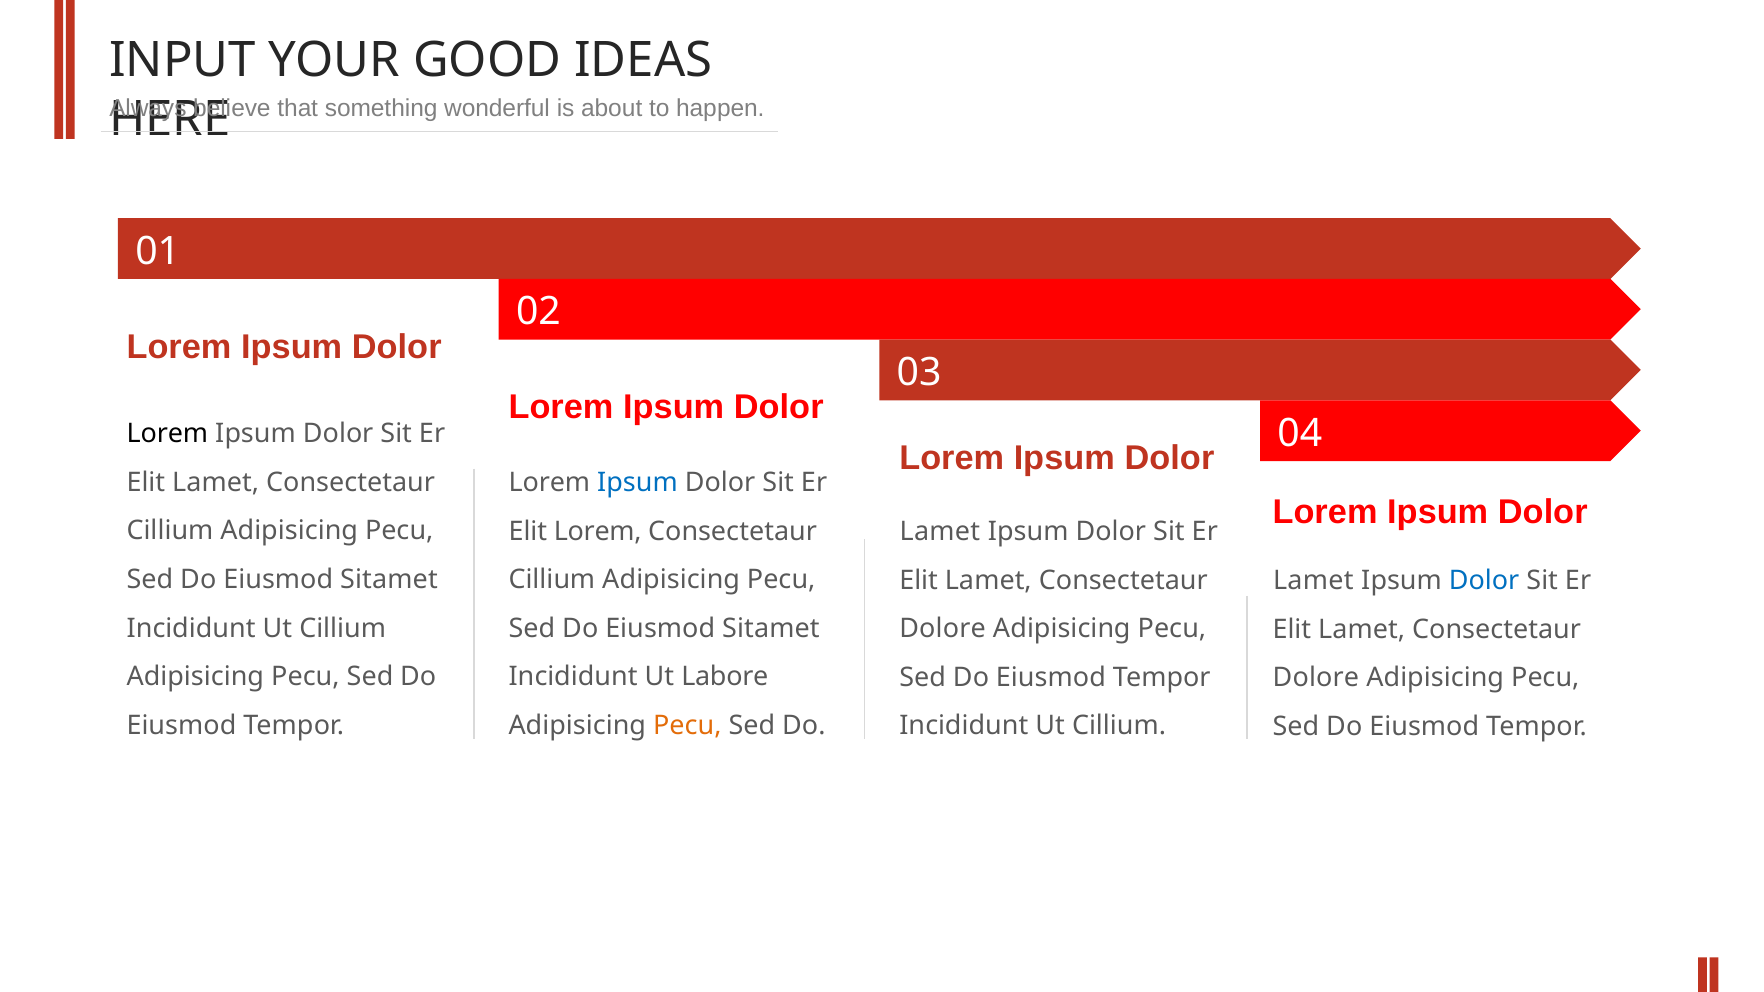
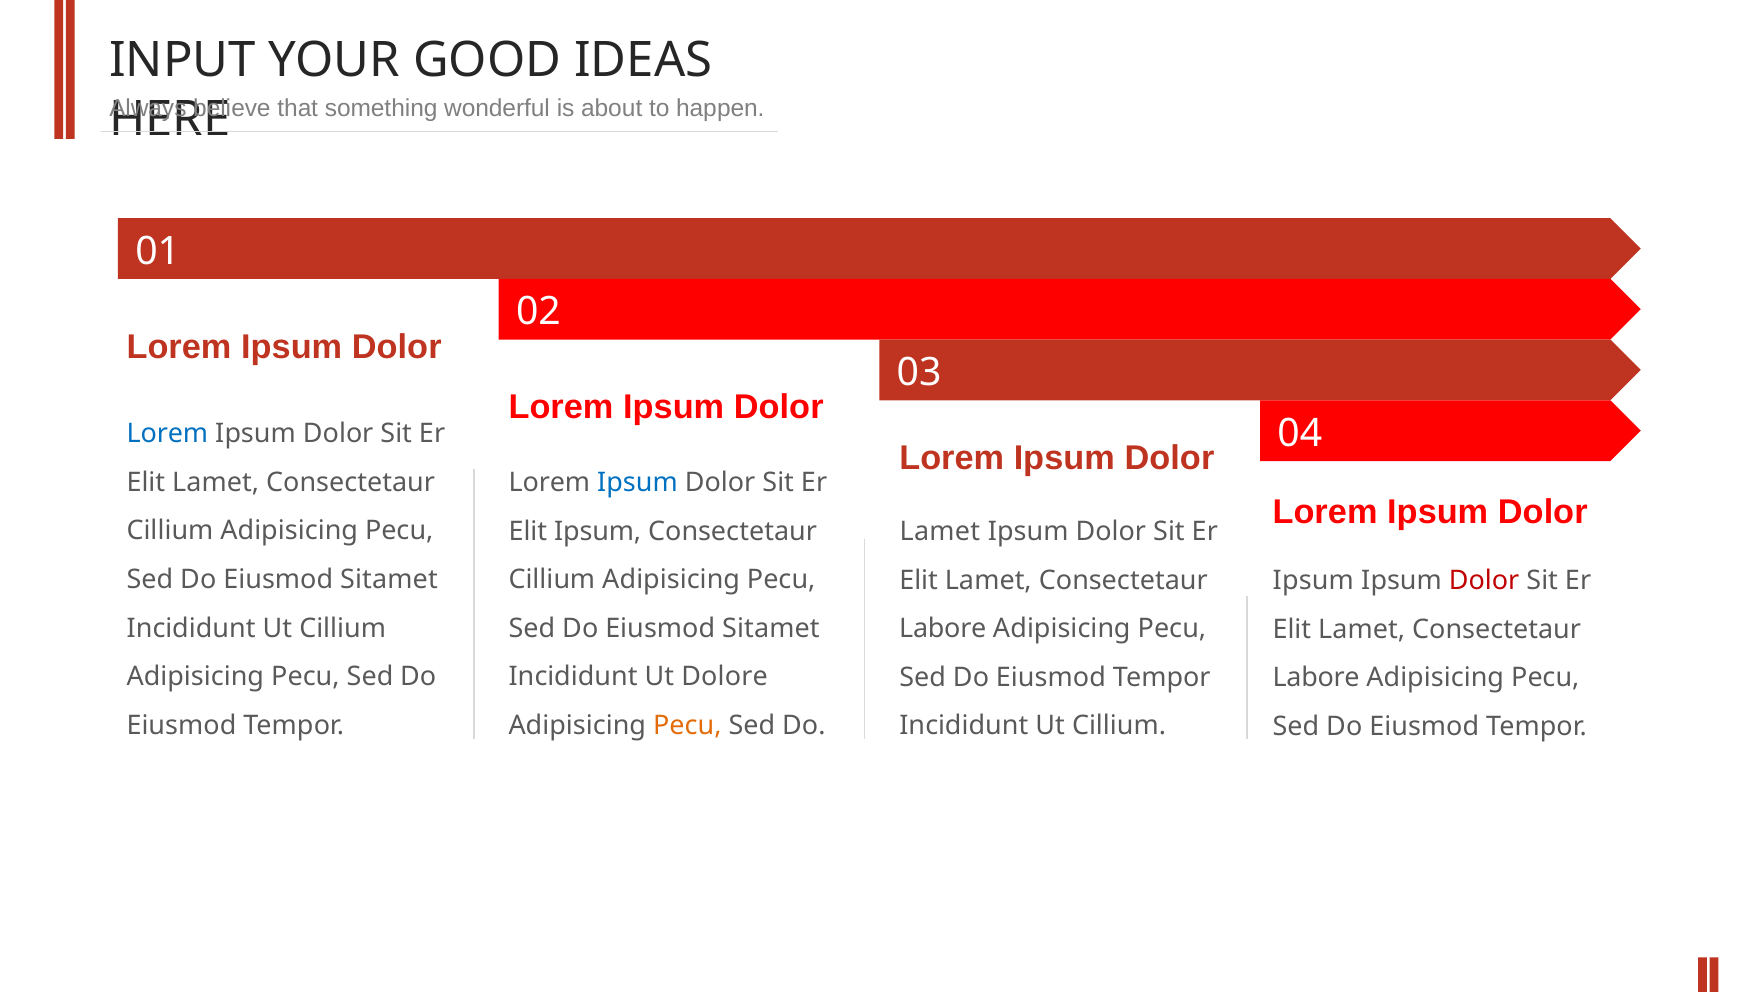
Lorem colour: black -> blue (167, 434)
Elit Lorem: Lorem -> Ipsum (598, 532)
Lamet: Lamet -> Ipsum (1313, 581)
Dolor colour: blue -> red (1484, 581)
Dolore: Dolore -> Labore (943, 629)
Labore: Labore -> Dolore (725, 677)
Dolore: Dolore -> Labore (1316, 678)
